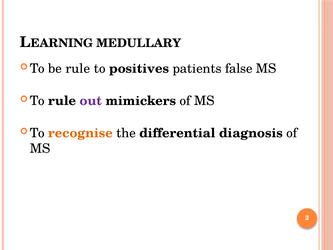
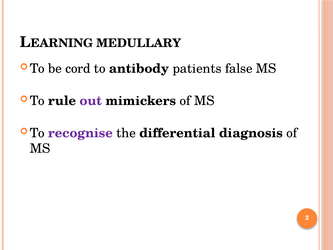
be rule: rule -> cord (78, 69)
positives: positives -> antibody (139, 69)
recognise colour: orange -> purple (81, 133)
